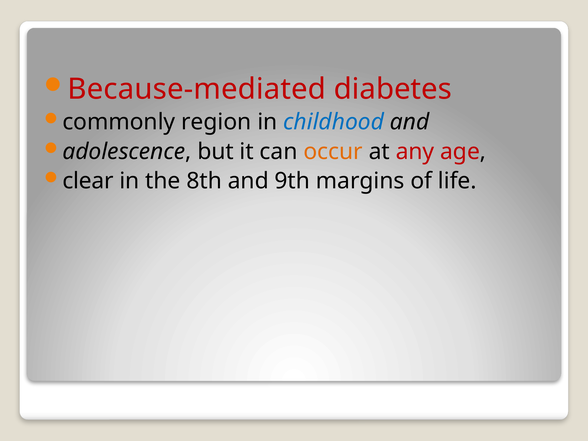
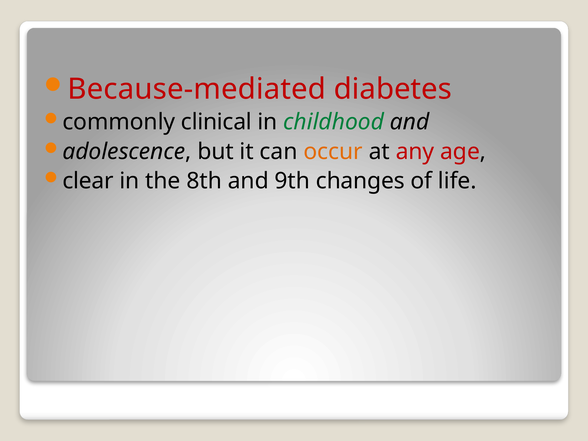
region: region -> clinical (216, 122)
childhood colour: blue -> green (334, 122)
margins: margins -> changes (360, 181)
